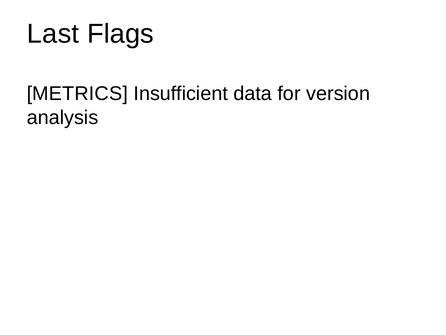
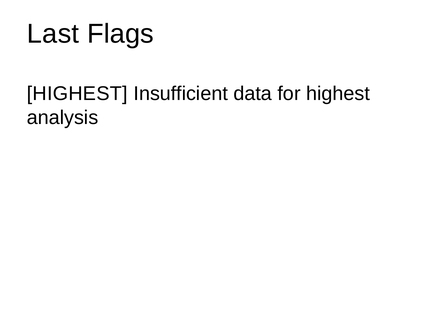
METRICS: METRICS -> HIGHEST (77, 94)
for version: version -> highest (338, 94)
